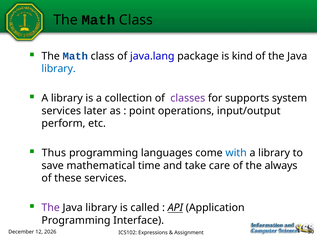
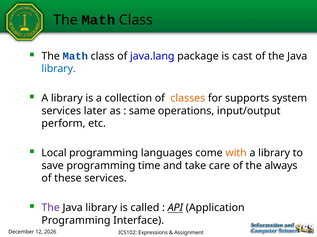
kind: kind -> cast (242, 56)
classes colour: purple -> orange (188, 98)
point: point -> same (142, 111)
Thus: Thus -> Local (54, 153)
with colour: blue -> orange (236, 153)
save mathematical: mathematical -> programming (101, 166)
